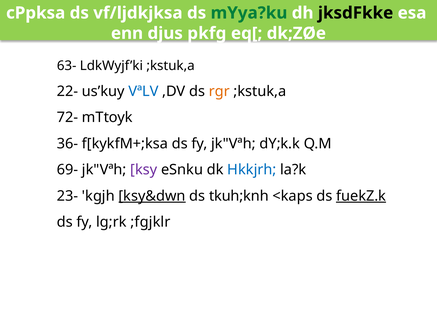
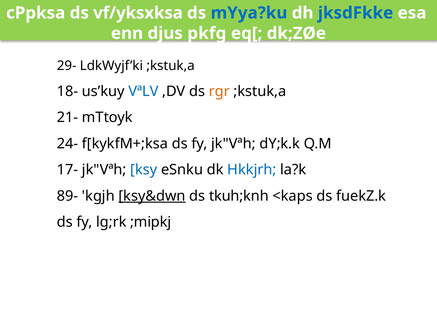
vf/ljdkjksa: vf/ljdkjksa -> vf/yksxksa (138, 13)
mYya?ku colour: green -> blue (249, 13)
jksdFkke colour: black -> blue (356, 13)
63-: 63- -> 29- (67, 66)
22-: 22- -> 18- (68, 92)
72-: 72- -> 21- (68, 118)
36-: 36- -> 24- (68, 144)
69-: 69- -> 17- (68, 170)
ksy colour: purple -> blue (144, 170)
23-: 23- -> 89- (68, 196)
fuekZ.k underline: present -> none (361, 196)
;fgjklr: ;fgjklr -> ;mipkj (151, 223)
